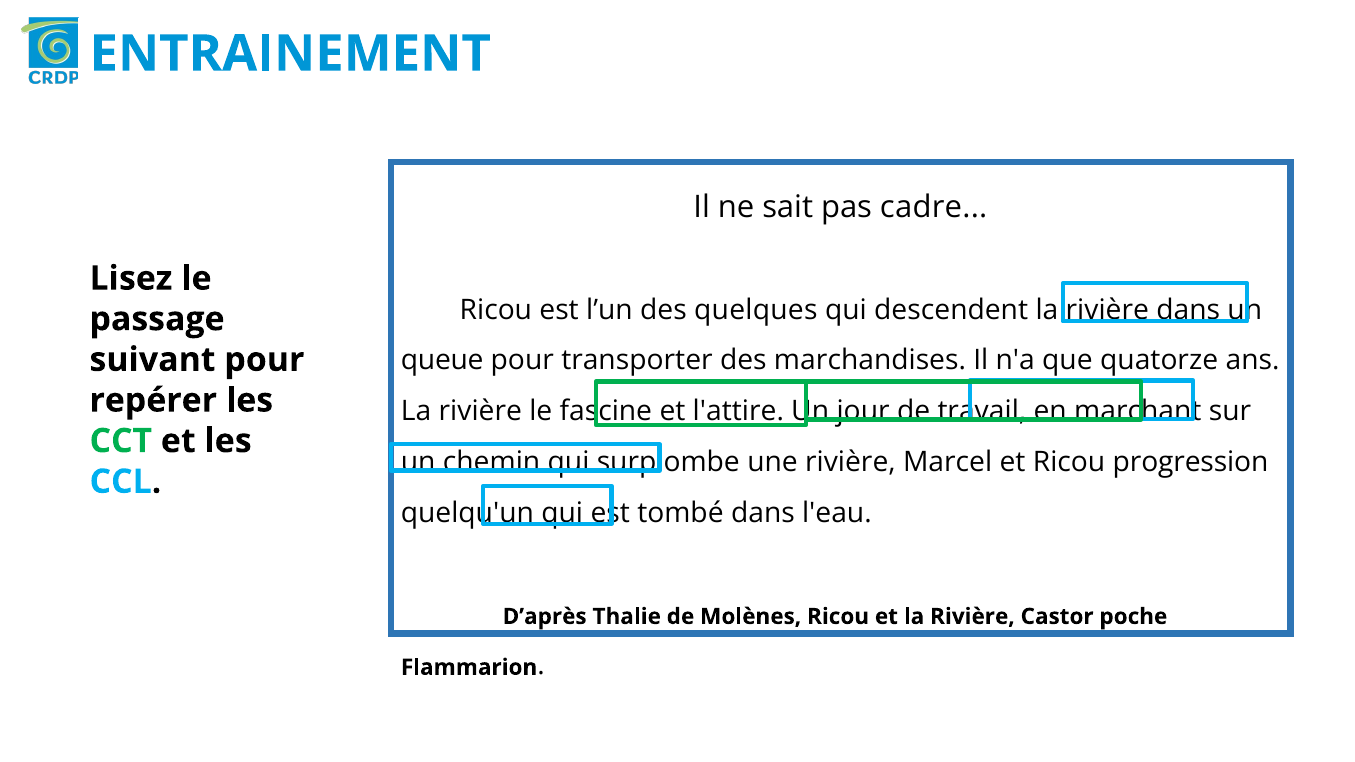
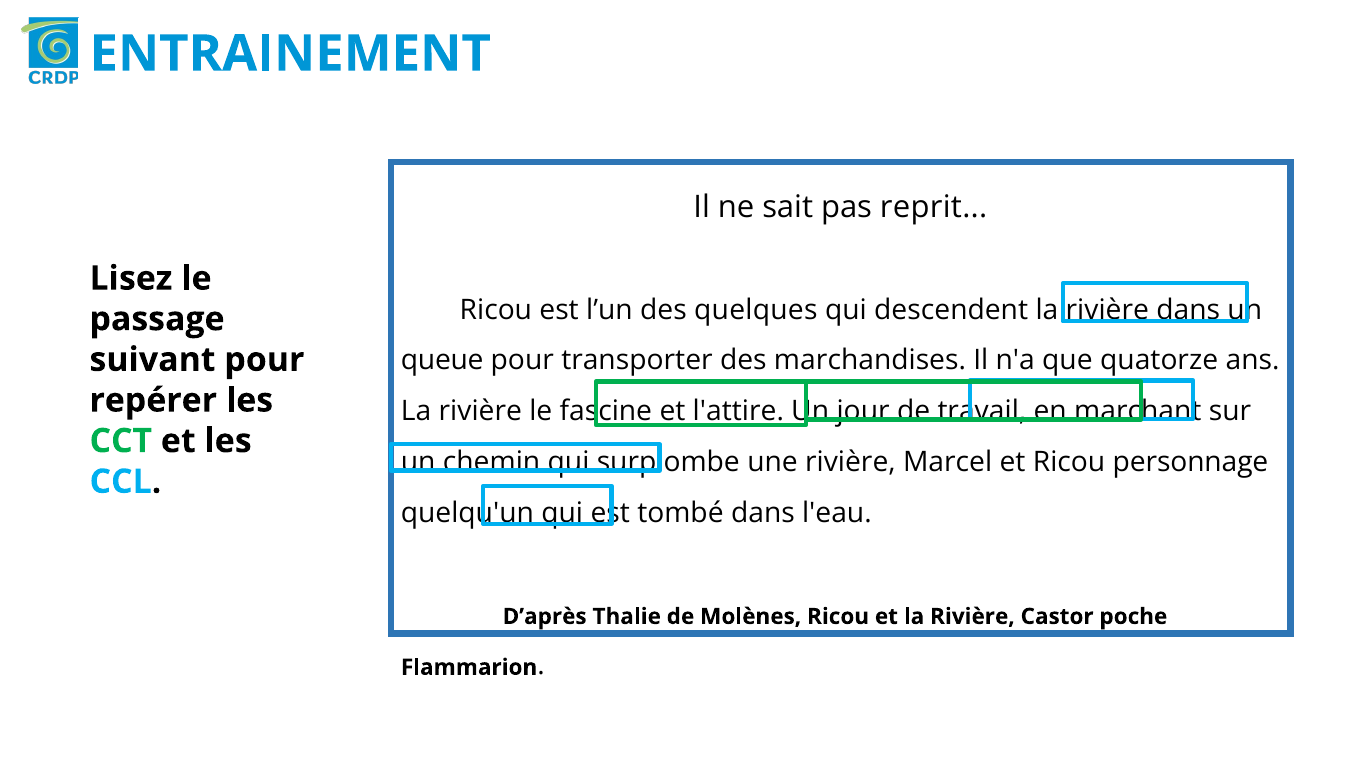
cadre: cadre -> reprit (934, 207)
progression: progression -> personnage (1191, 462)
